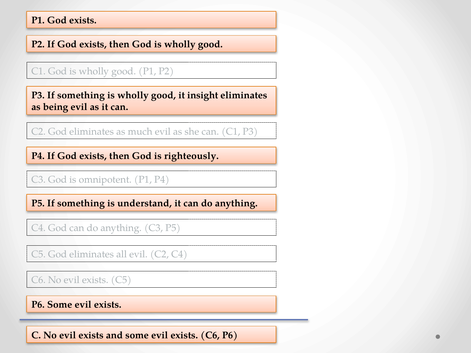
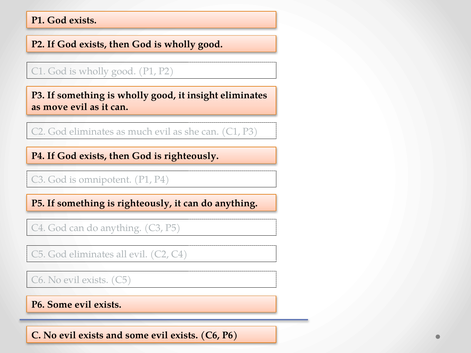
being: being -> move (56, 107)
something is understand: understand -> righteously (145, 203)
